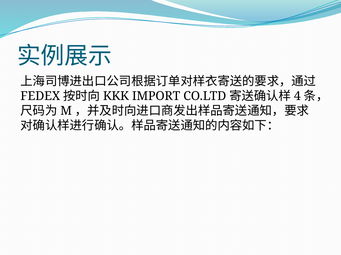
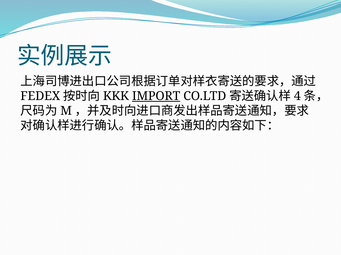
IMPORT underline: none -> present (156, 96)
